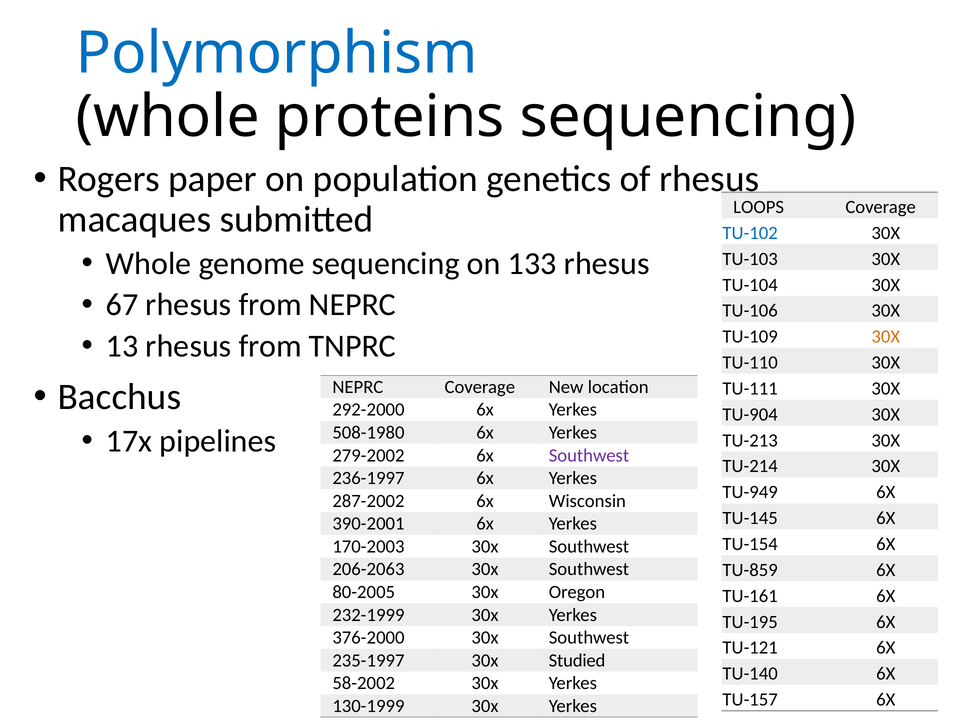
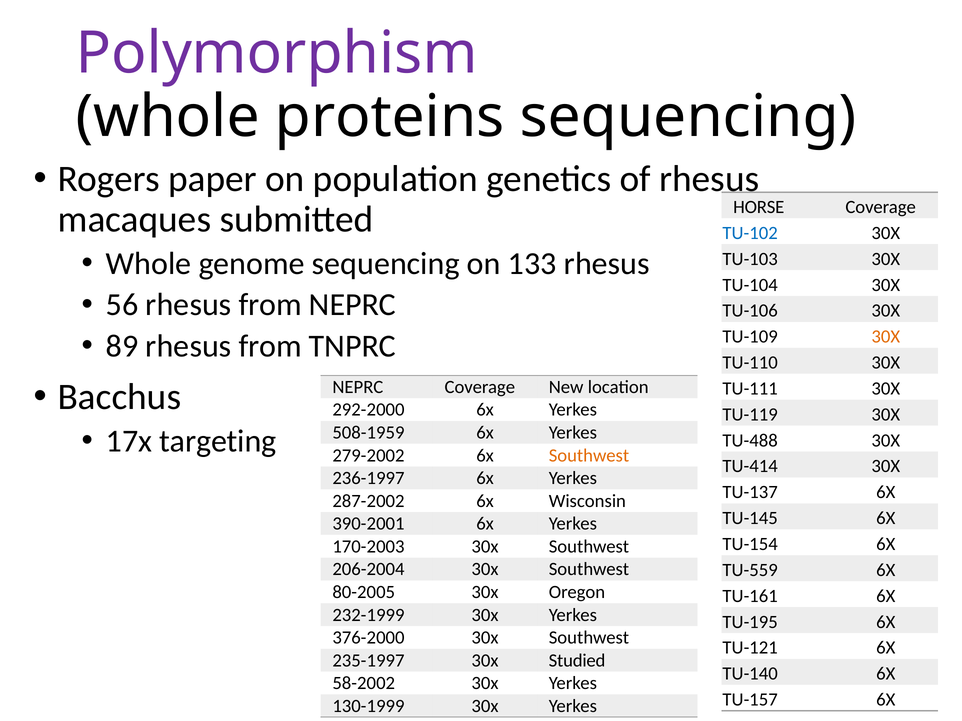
Polymorphism colour: blue -> purple (277, 54)
LOOPS: LOOPS -> HORSE (759, 207)
67: 67 -> 56 (122, 305)
13: 13 -> 89 (122, 346)
TU-904: TU-904 -> TU-119 (750, 415)
pipelines: pipelines -> targeting (218, 441)
508-1980: 508-1980 -> 508-1959 (368, 433)
TU-213: TU-213 -> TU-488 (750, 441)
Southwest colour: purple -> orange (589, 456)
TU-214: TU-214 -> TU-414 (750, 467)
TU-949: TU-949 -> TU-137 (750, 493)
206-2063: 206-2063 -> 206-2004 (368, 570)
TU-859: TU-859 -> TU-559 (750, 570)
